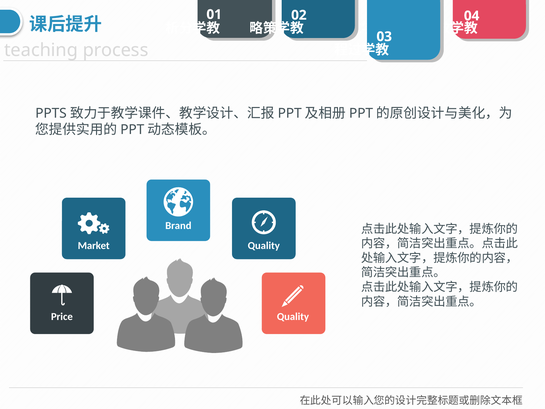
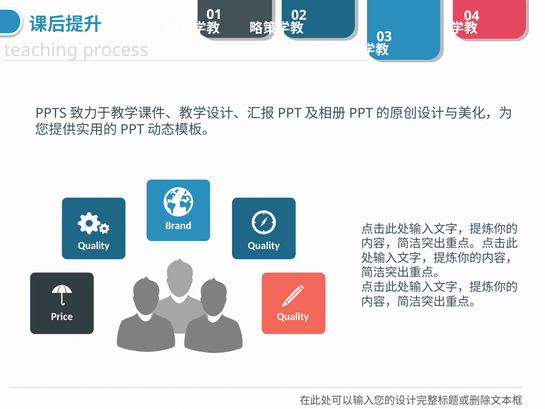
Market: Market -> Quality (94, 246)
